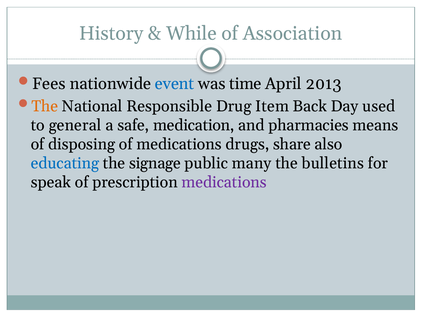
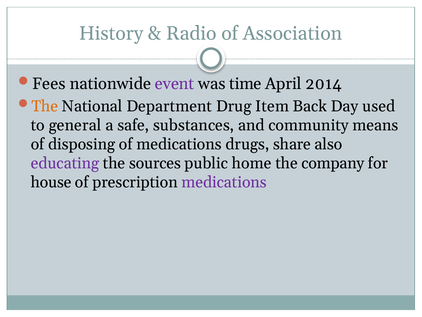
While: While -> Radio (192, 33)
event colour: blue -> purple (175, 84)
2013: 2013 -> 2014 (324, 84)
Responsible: Responsible -> Department (169, 106)
medication: medication -> substances (194, 125)
pharmacies: pharmacies -> community (309, 125)
educating colour: blue -> purple (65, 163)
signage: signage -> sources (155, 163)
many: many -> home (252, 163)
bulletins: bulletins -> company (333, 163)
speak: speak -> house (51, 182)
